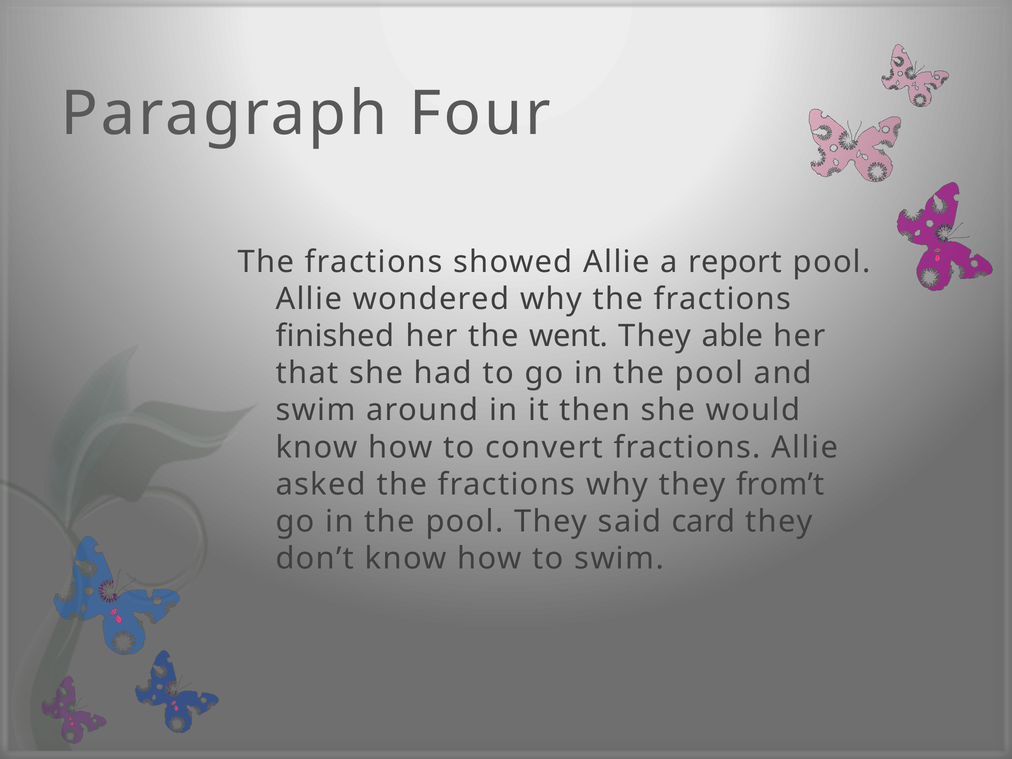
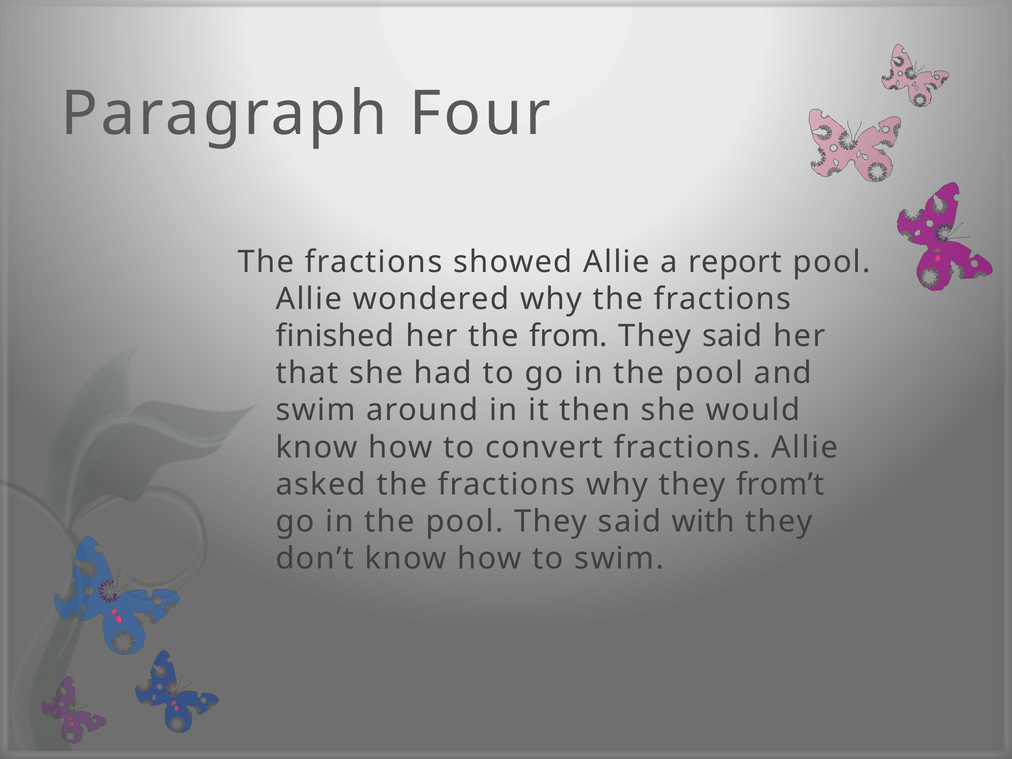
went: went -> from (569, 336)
able: able -> said (732, 336)
card: card -> with (703, 522)
